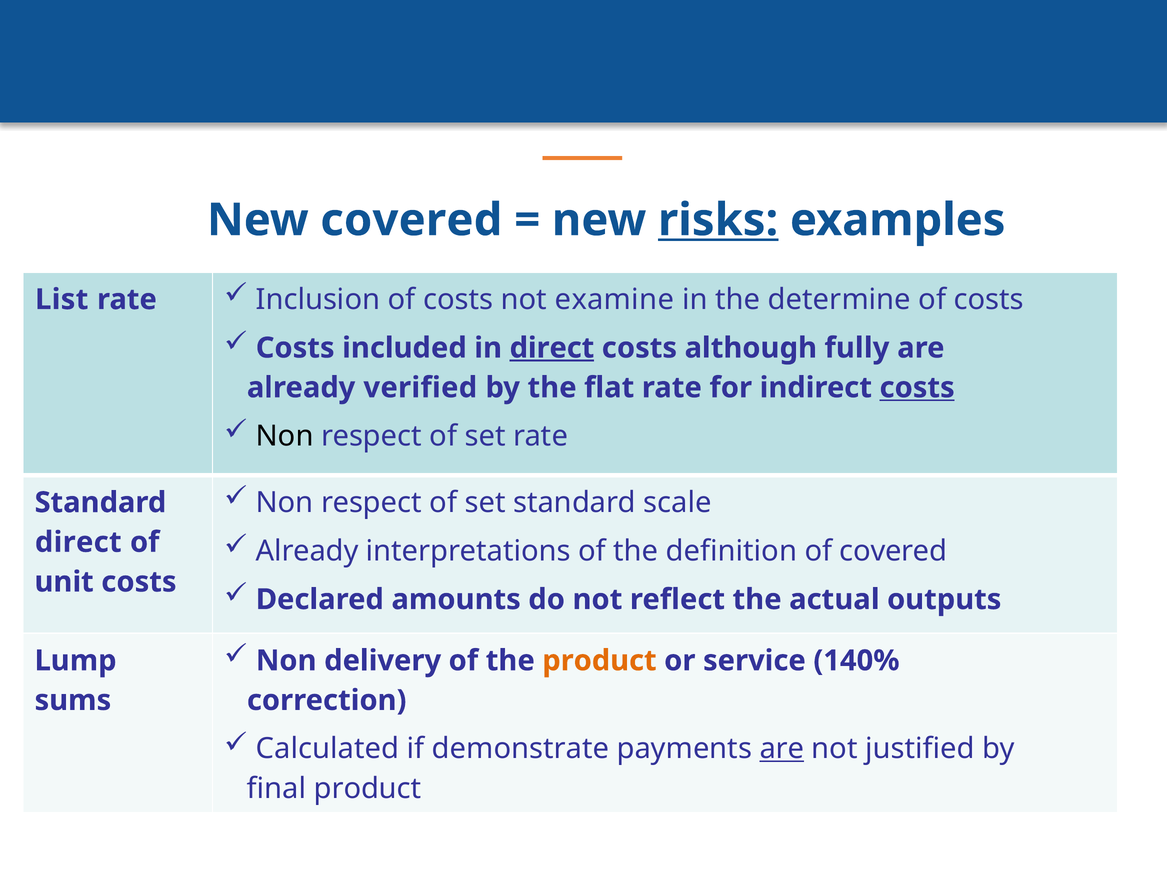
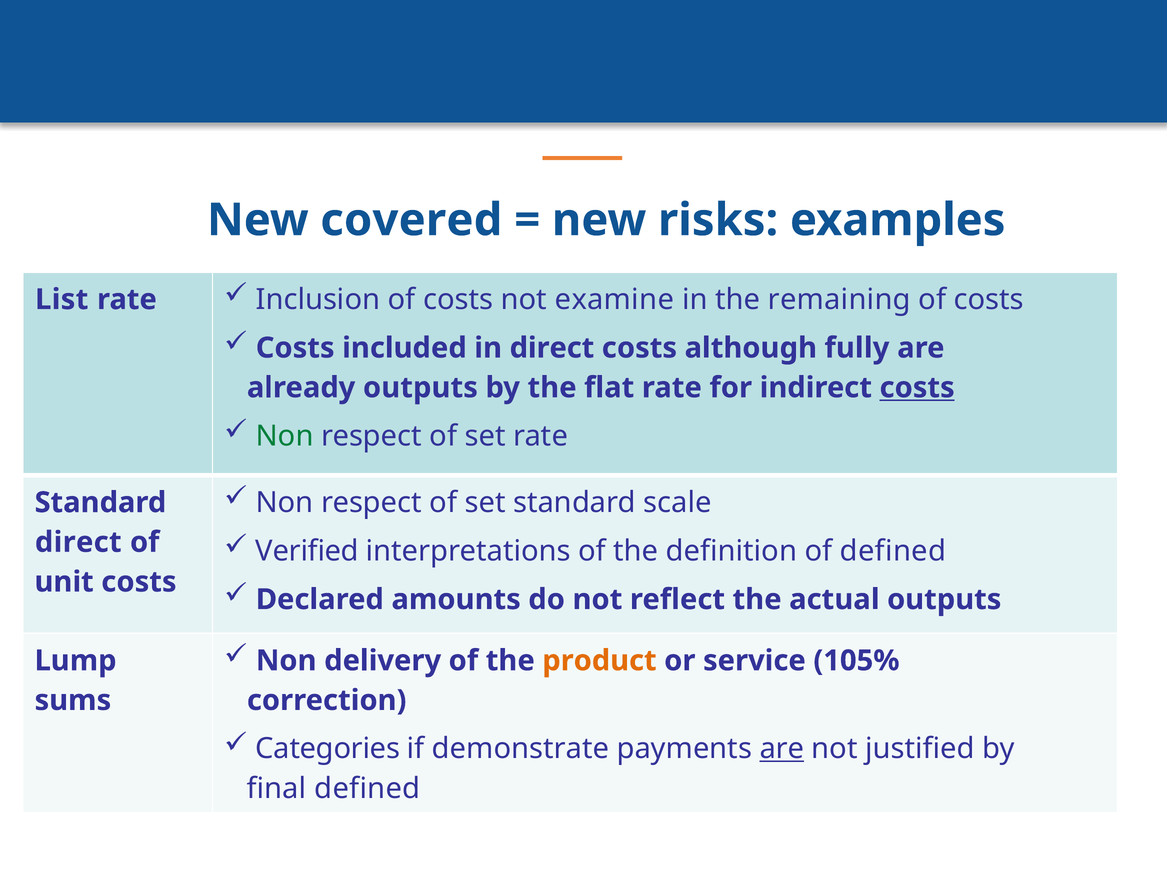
risks underline: present -> none (718, 220)
determine: determine -> remaining (839, 300)
direct underline: present -> none (552, 348)
already verified: verified -> outputs (420, 388)
Non colour: black -> green (285, 436)
Already: Already -> Verified (307, 551)
of covered: covered -> defined (893, 551)
140%: 140% -> 105% (856, 661)
Calculated: Calculated -> Categories (328, 749)
final product: product -> defined (367, 789)
